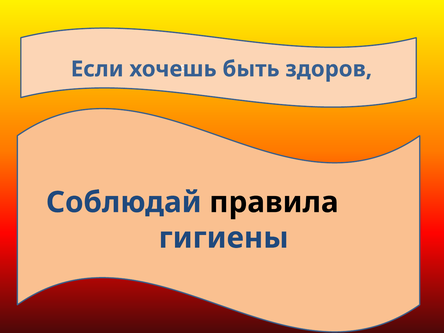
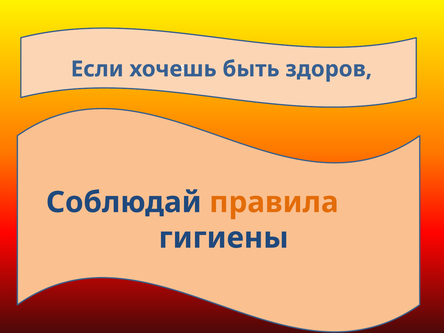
правила colour: black -> orange (274, 202)
